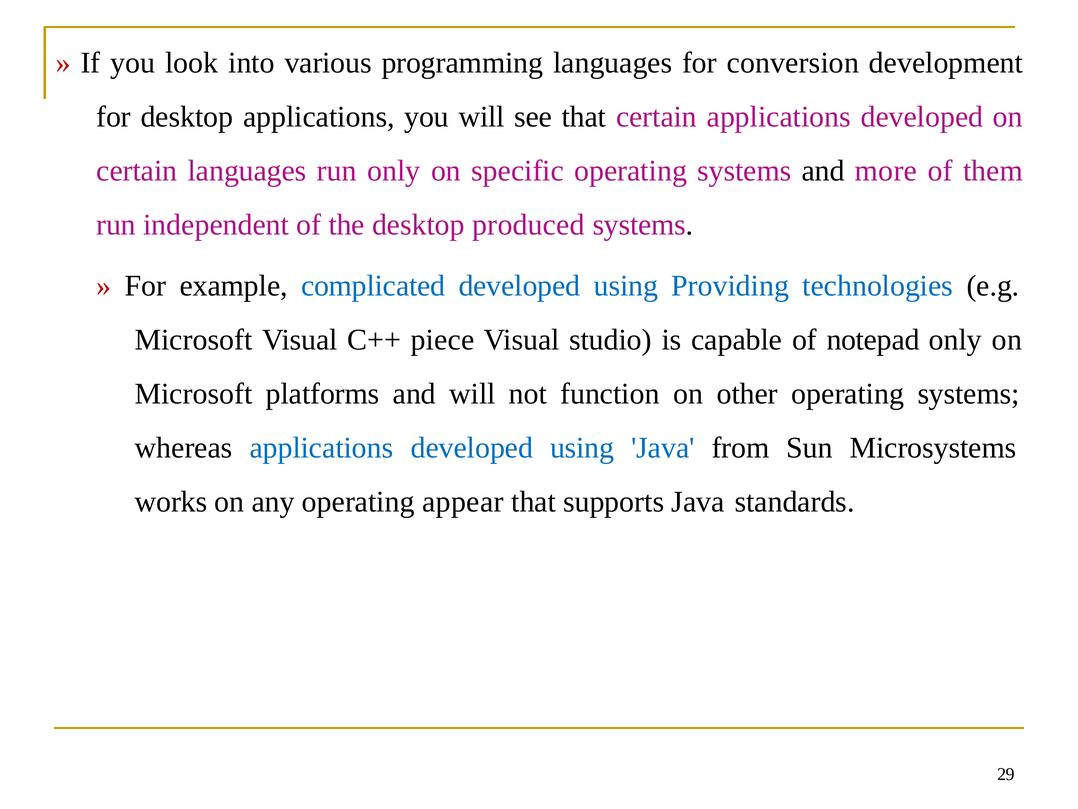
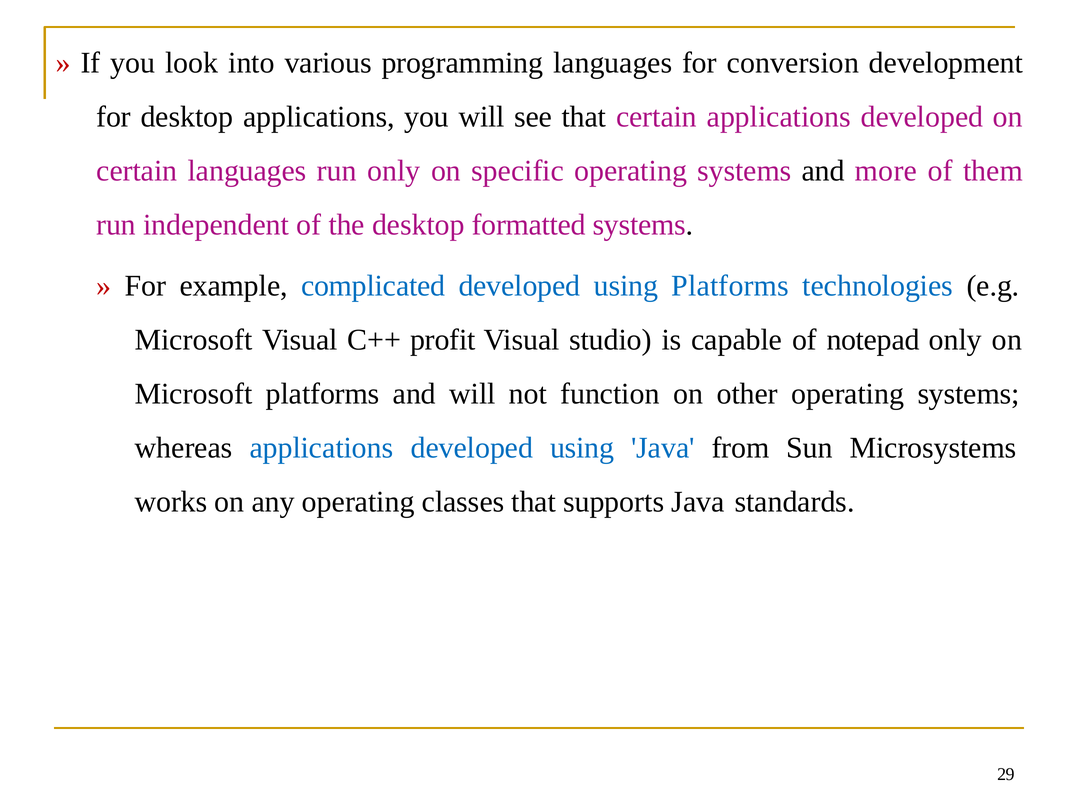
produced: produced -> formatted (529, 225)
using Providing: Providing -> Platforms (730, 286)
piece: piece -> profit (443, 340)
appear: appear -> classes (463, 501)
